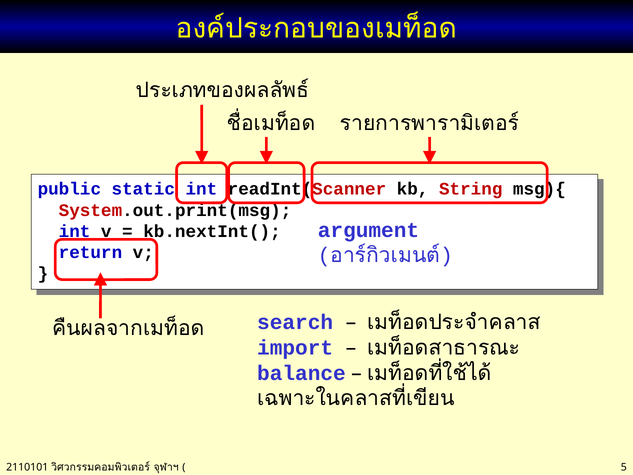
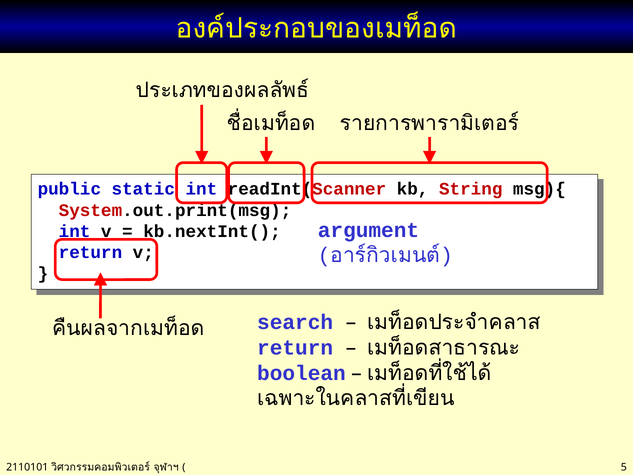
import: import -> return (295, 348)
balance: balance -> boolean (301, 373)
